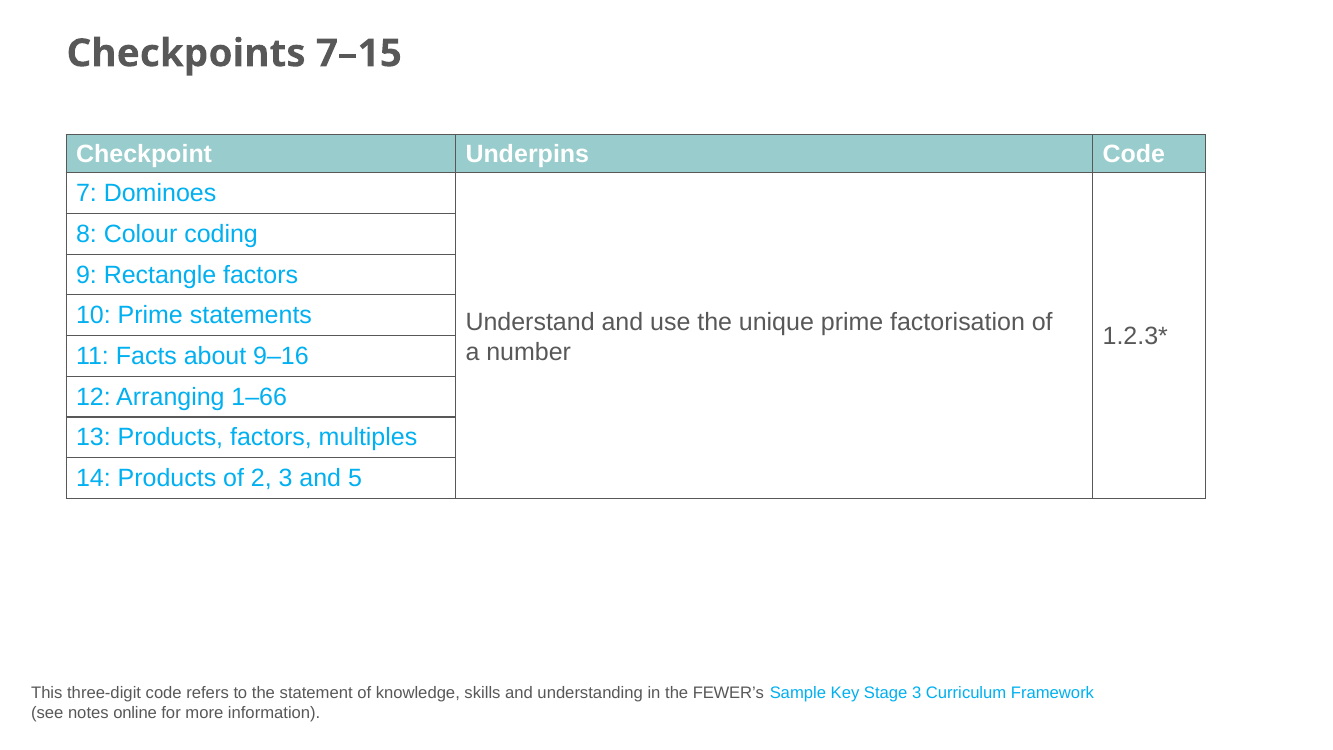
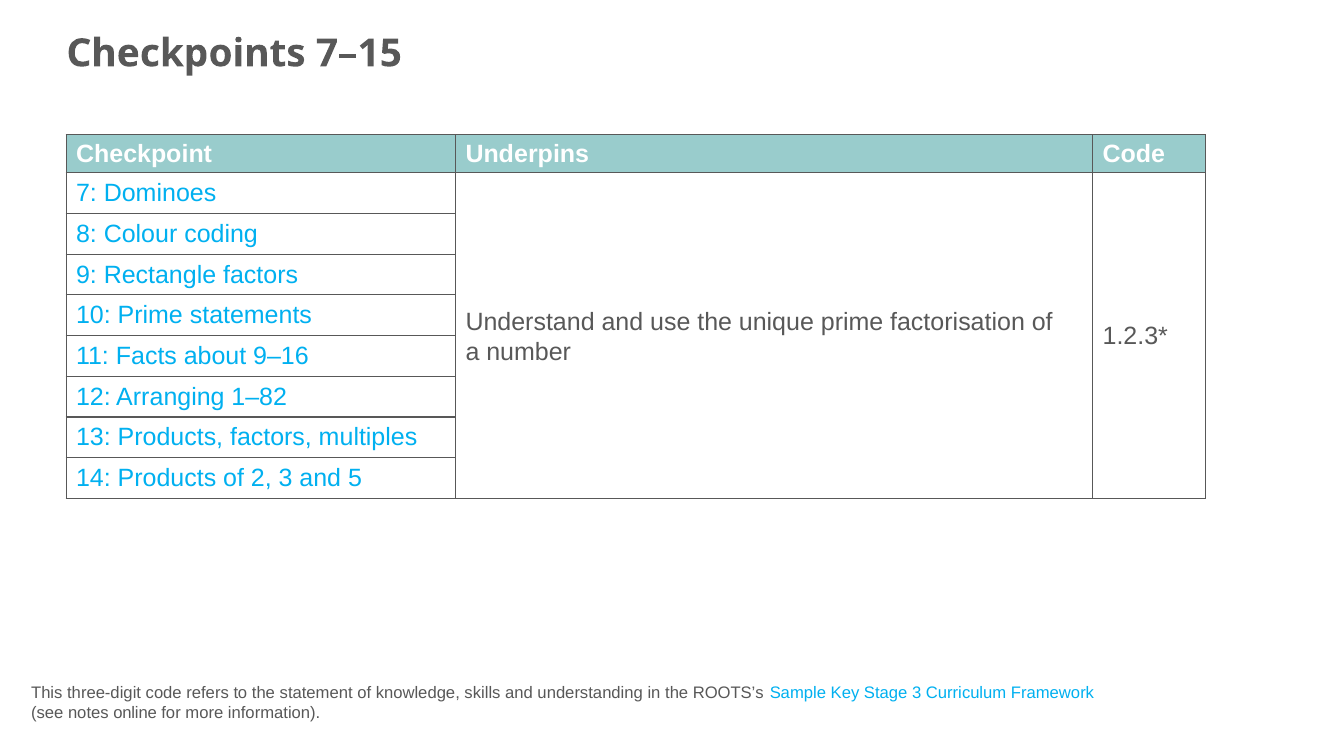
1–66: 1–66 -> 1–82 (259, 397)
FEWER’s: FEWER’s -> ROOTS’s (728, 693)
